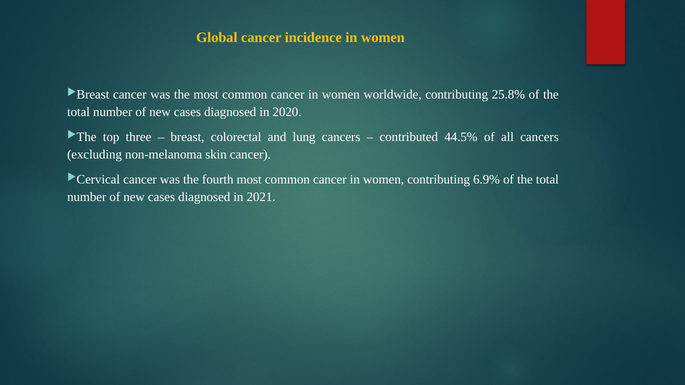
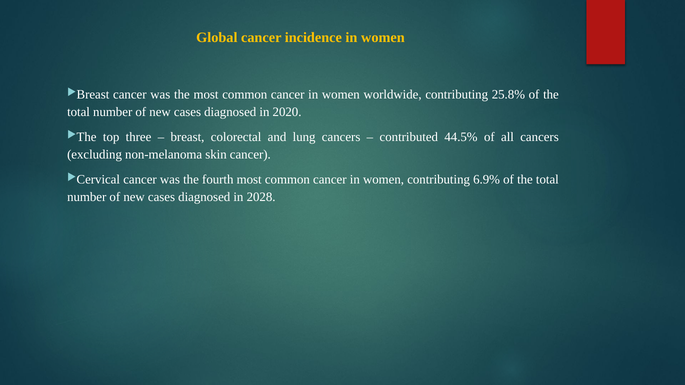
2021: 2021 -> 2028 (261, 197)
